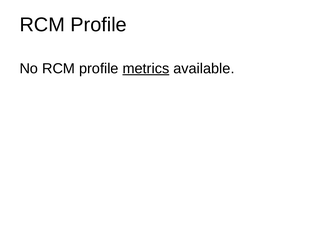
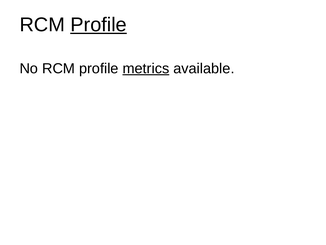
Profile underline: none -> present (99, 25)
